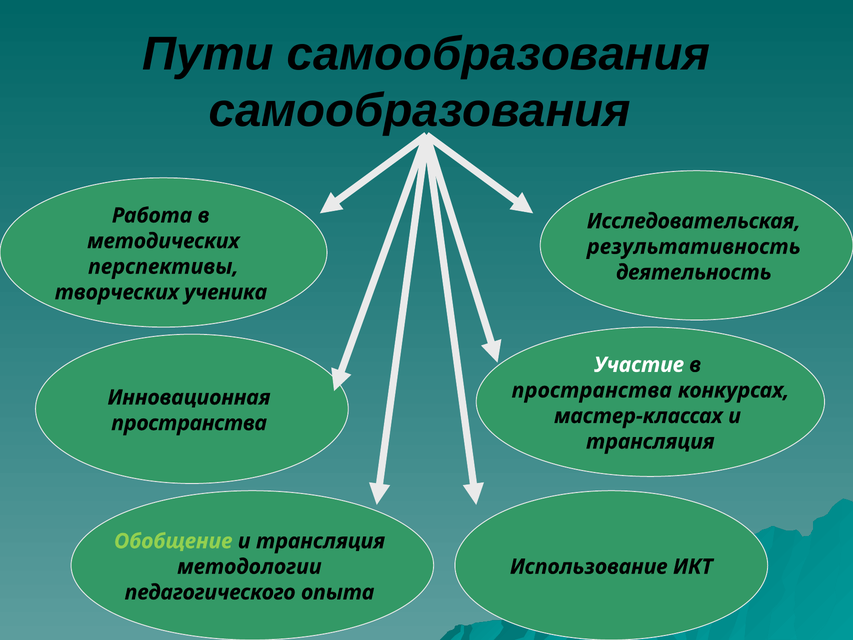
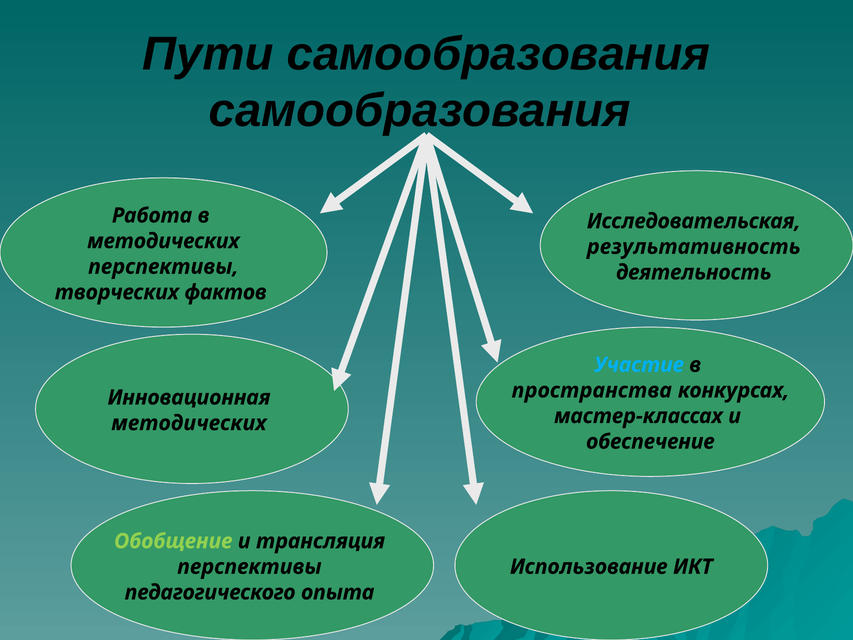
ученика: ученика -> фактов (226, 292)
Участие colour: white -> light blue (639, 365)
пространства: пространства -> методических (189, 423)
трансляция: трансляция -> обеспечение (650, 441)
методологии: методологии -> перспективы (249, 567)
